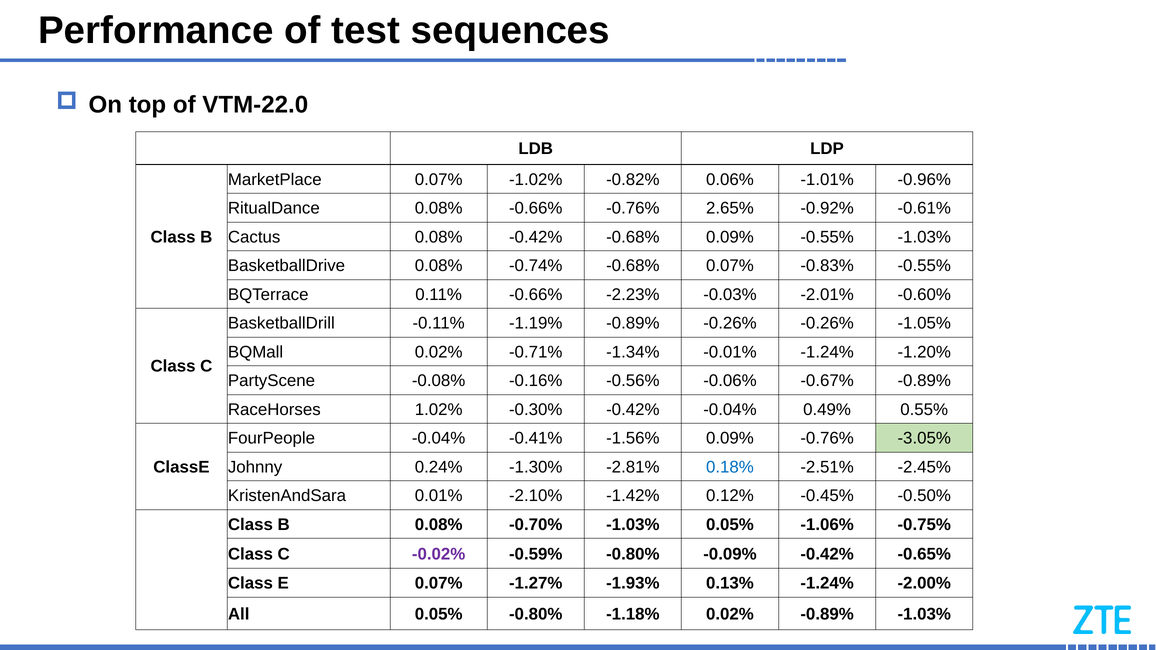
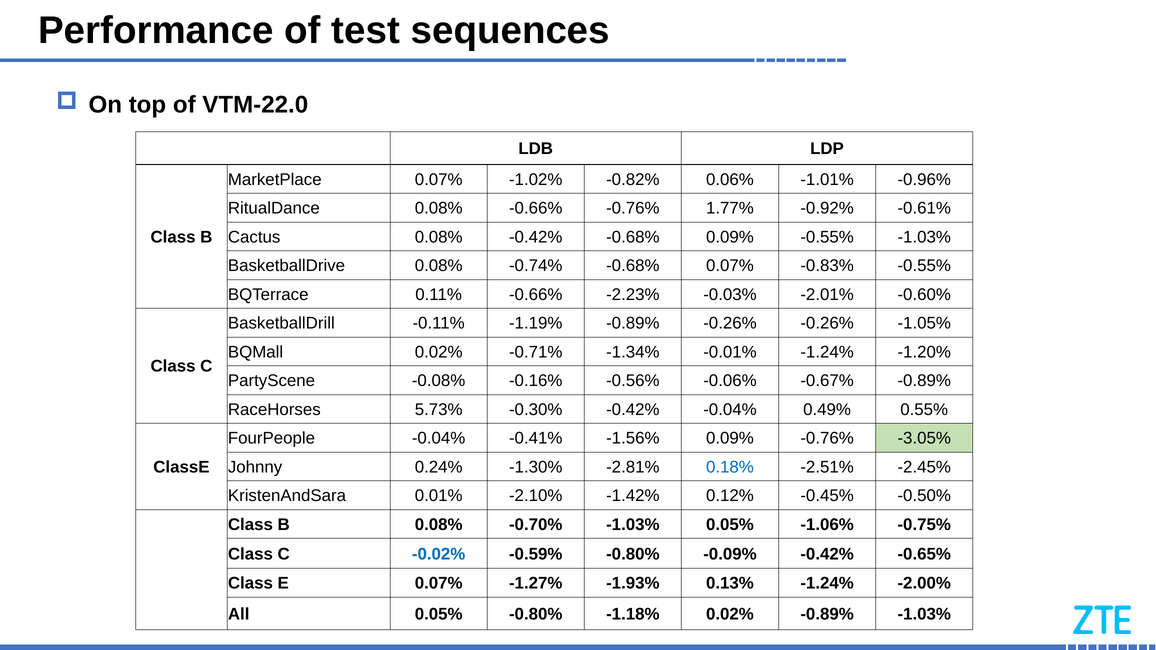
2.65%: 2.65% -> 1.77% (730, 208)
1.02%: 1.02% -> 5.73% (439, 410)
-0.02% colour: purple -> blue (439, 554)
